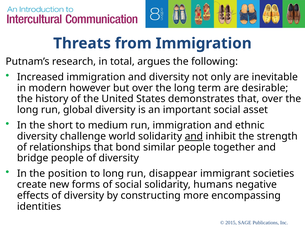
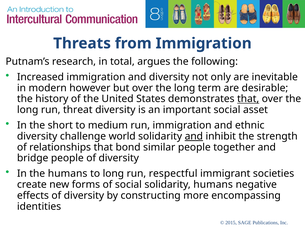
that underline: none -> present (248, 99)
global: global -> threat (78, 110)
the position: position -> humans (68, 174)
disappear: disappear -> respectful (173, 174)
